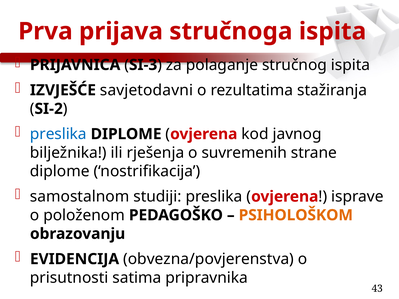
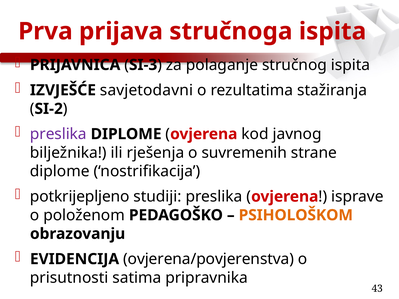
preslika colour: blue -> purple (58, 134)
samostalnom: samostalnom -> potkrijepljeno (80, 197)
obvezna/povjerenstva: obvezna/povjerenstva -> ovjerena/povjerenstva (209, 259)
